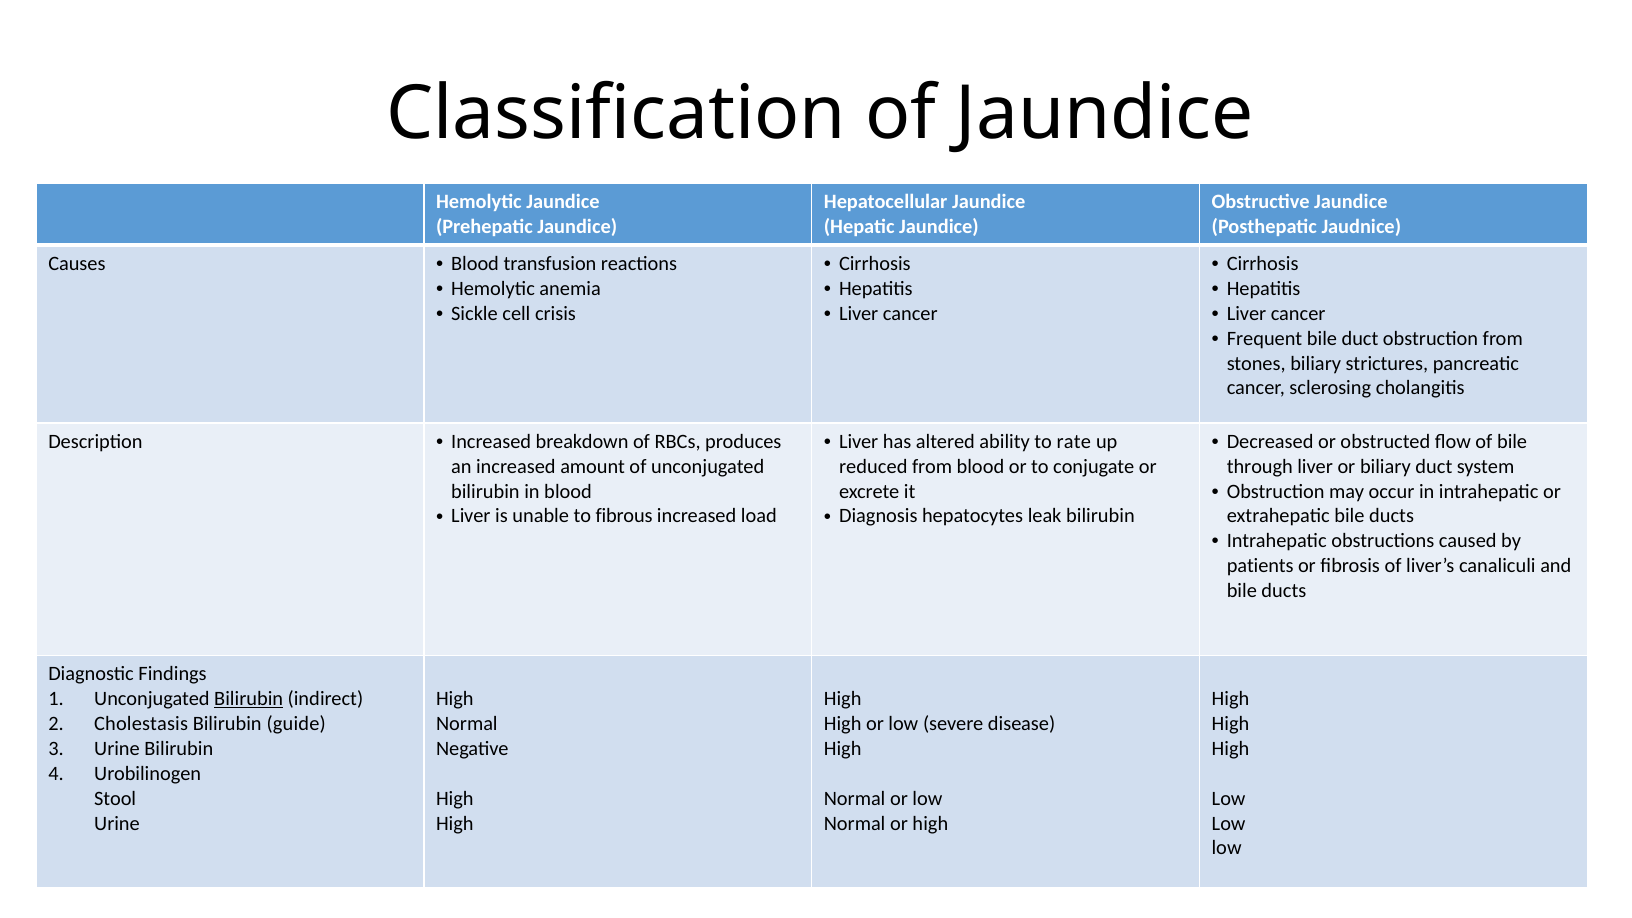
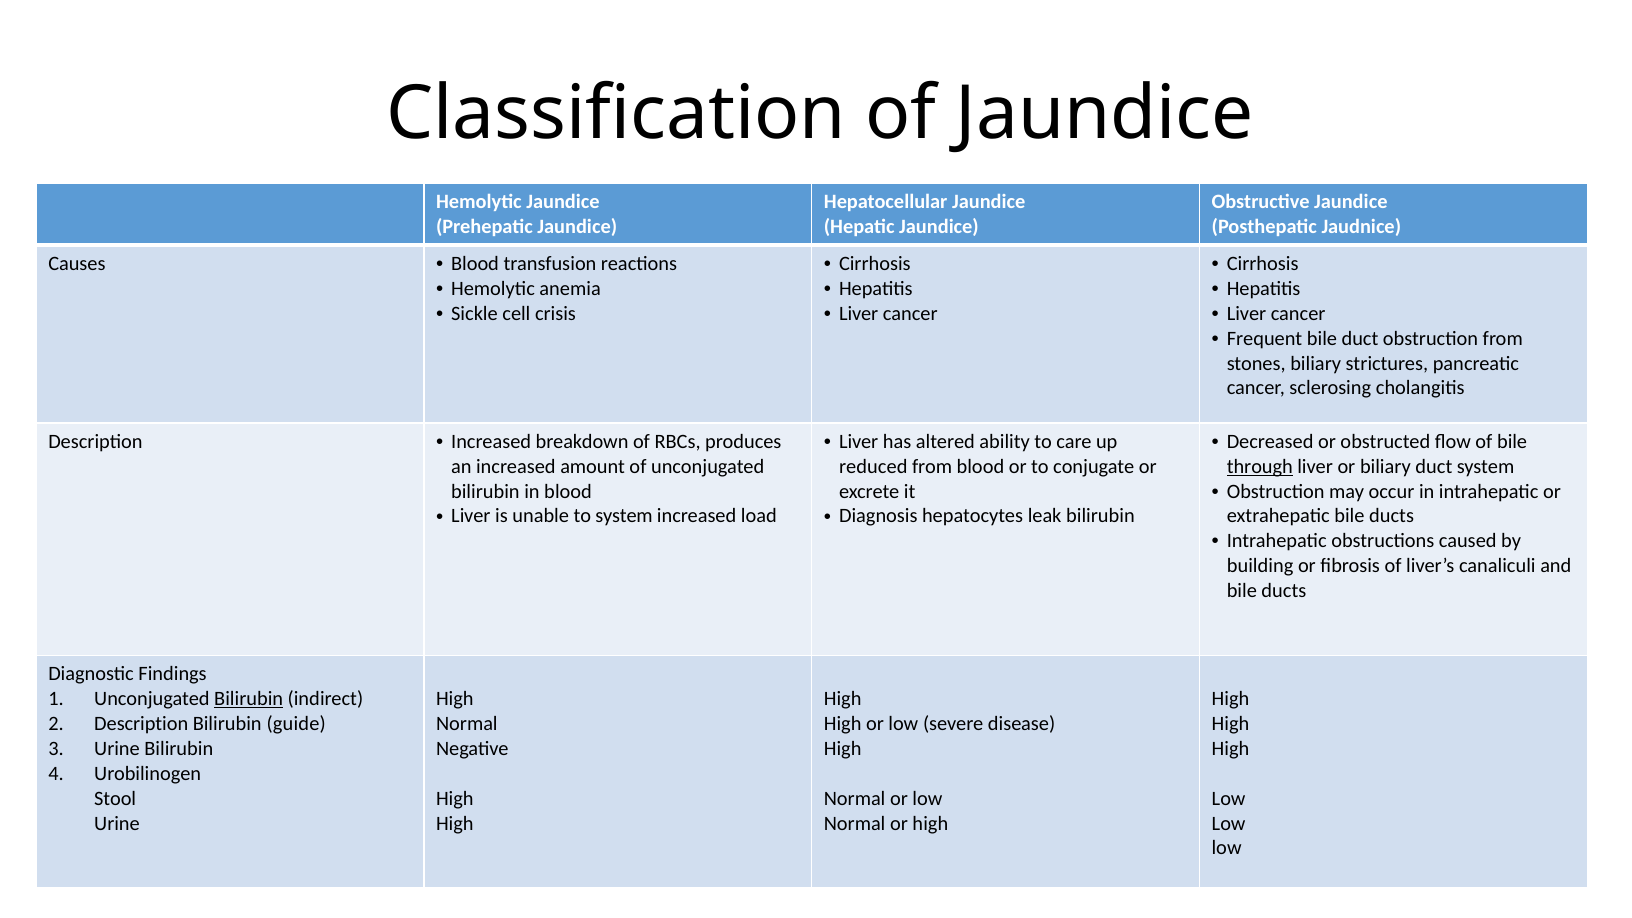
rate: rate -> care (1074, 442)
through underline: none -> present (1260, 467)
to fibrous: fibrous -> system (624, 516)
patients: patients -> building (1260, 566)
Cholestasis: Cholestasis -> Description (141, 724)
